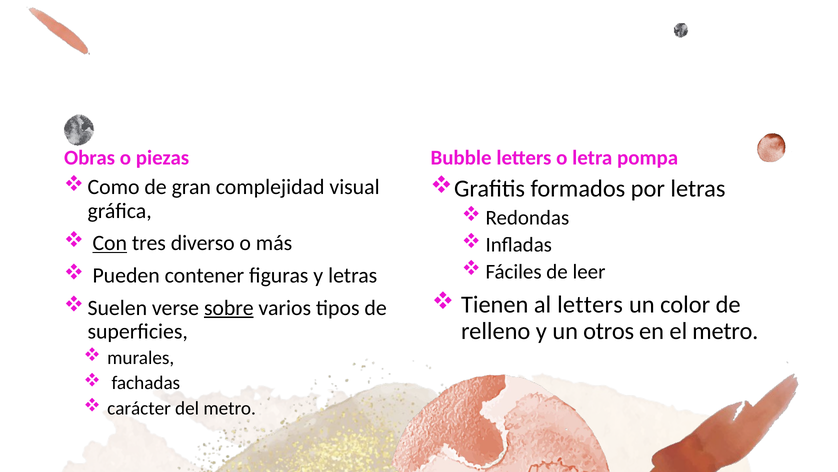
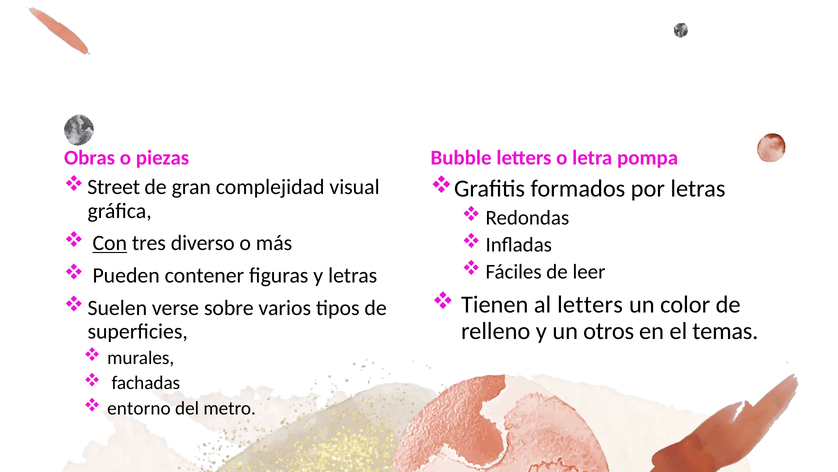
Como: Como -> Street (114, 187)
sobre underline: present -> none (229, 307)
el metro: metro -> temas (725, 331)
carácter: carácter -> entorno (139, 408)
